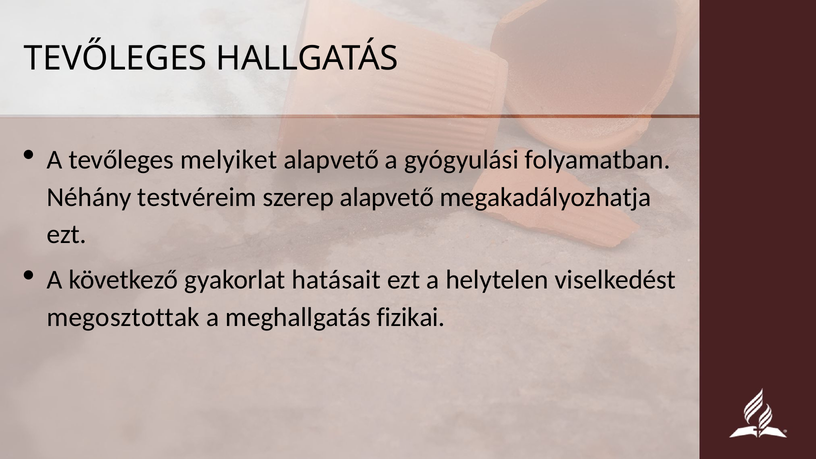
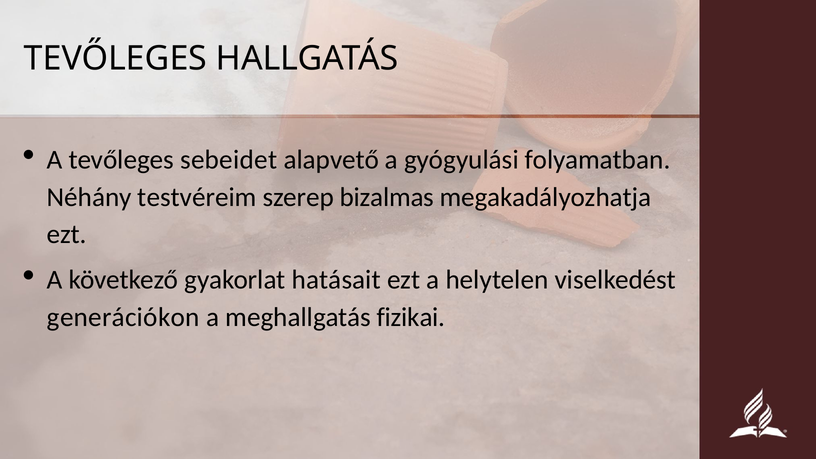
melyiket: melyiket -> sebeidet (229, 160)
szerep alapvető: alapvető -> bizalmas (387, 197)
megosztottak: megosztottak -> generációkon (123, 317)
